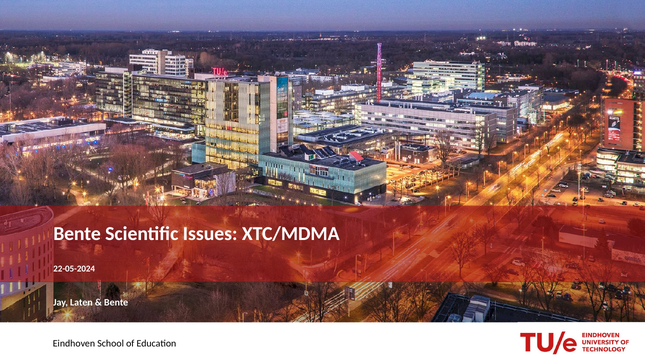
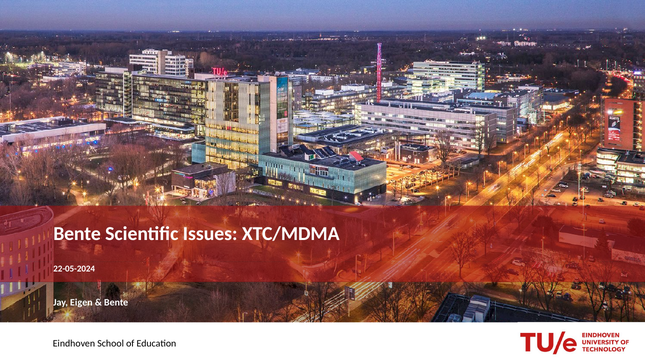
Laten: Laten -> Eigen (81, 303)
